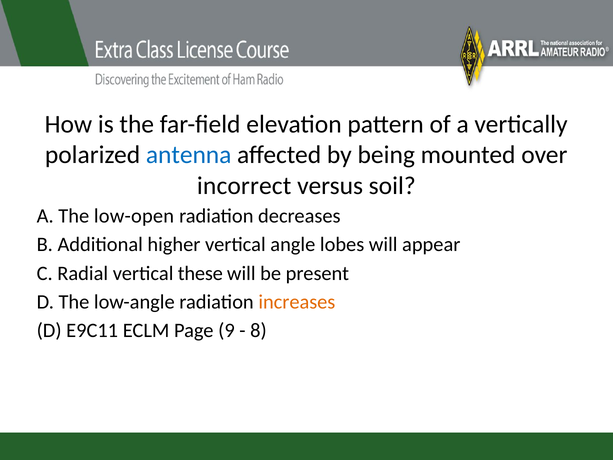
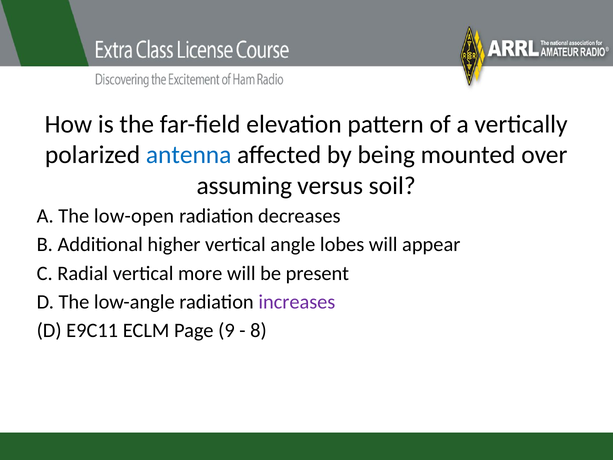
incorrect: incorrect -> assuming (244, 186)
these: these -> more (200, 273)
increases colour: orange -> purple (297, 302)
